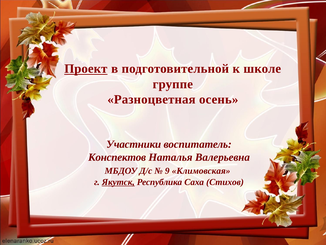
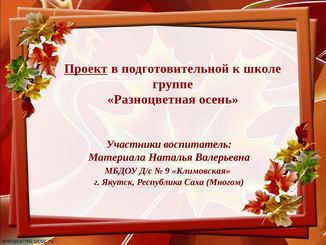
Конспектов: Конспектов -> Материала (117, 157)
Якутск underline: present -> none (118, 182)
Стихов: Стихов -> Многом (225, 182)
